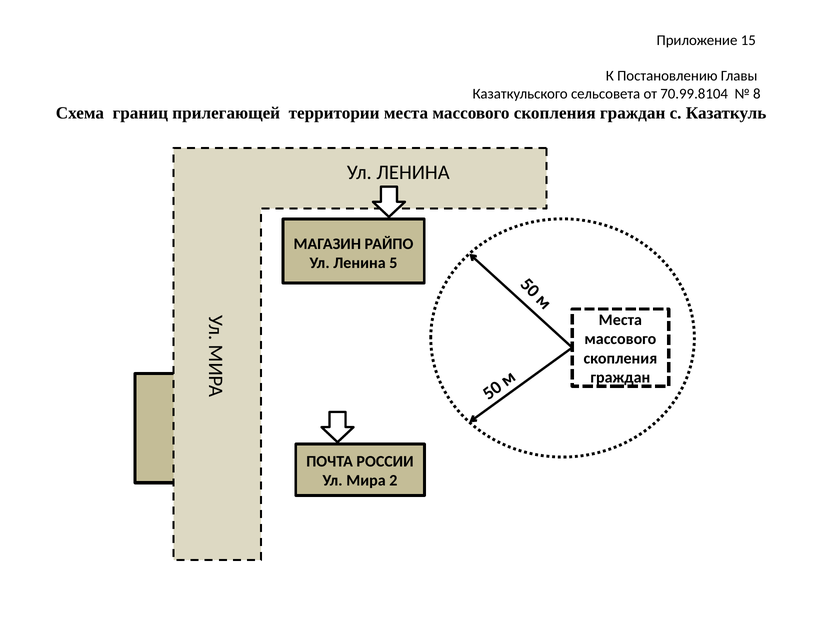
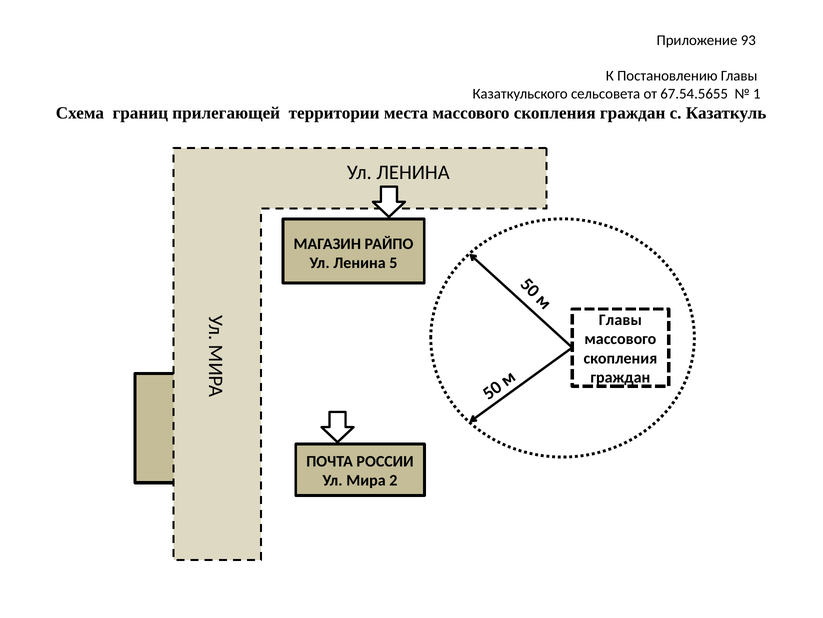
15: 15 -> 93 (748, 40)
70.99.8104: 70.99.8104 -> 67.54.5655 (694, 94)
8: 8 -> 1 (757, 94)
Места: Места -> Главы (620, 319)
